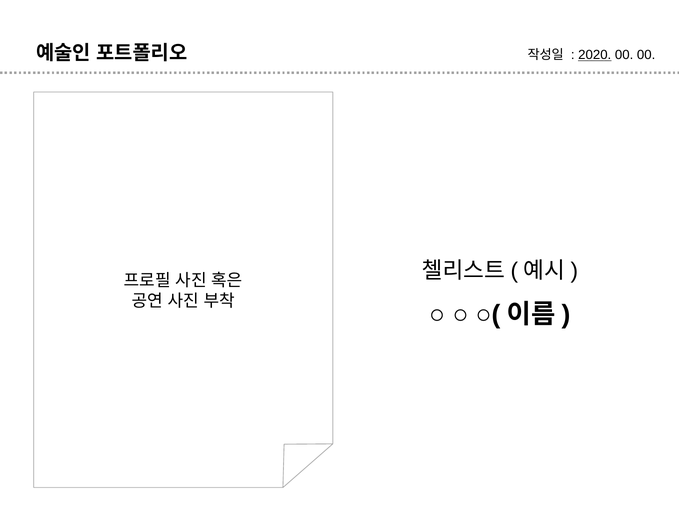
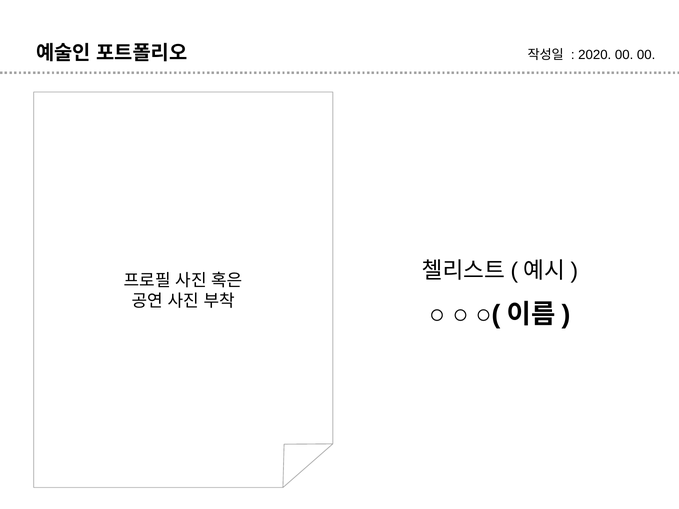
2020 underline: present -> none (595, 55)
